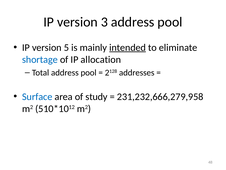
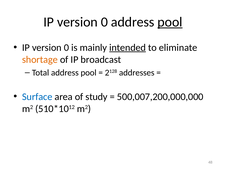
3: 3 -> 0 (104, 22)
pool underline: none -> present (170, 22)
5: 5 -> 0 (66, 47)
shortage colour: blue -> orange (40, 59)
allocation: allocation -> broadcast (101, 59)
231,232,666,279,958: 231,232,666,279,958 -> 500,007,200,000,000 (160, 96)
